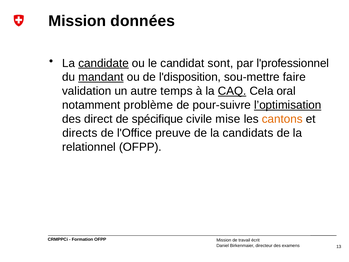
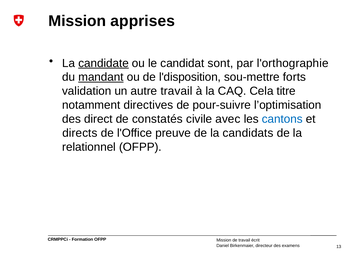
données: données -> apprises (143, 21)
l'professionnel: l'professionnel -> l'orthographie (293, 63)
faire: faire -> forts (294, 77)
autre temps: temps -> travail (177, 91)
CAQ underline: present -> none (232, 91)
oral: oral -> titre (286, 91)
problème: problème -> directives (148, 105)
l’optimisation underline: present -> none (288, 105)
spécifique: spécifique -> constatés (157, 119)
mise: mise -> avec (228, 119)
cantons colour: orange -> blue (282, 119)
